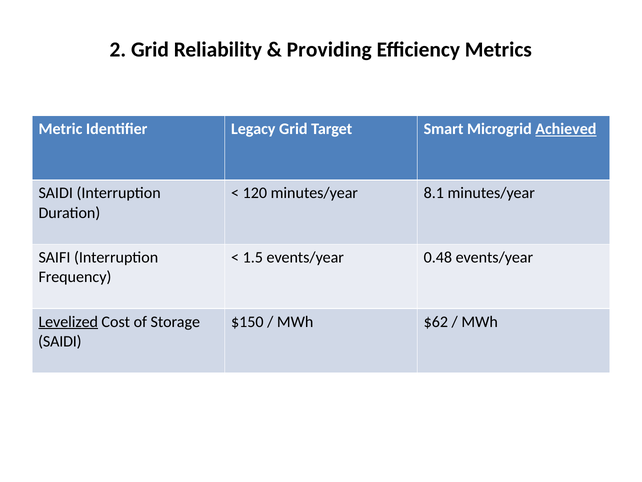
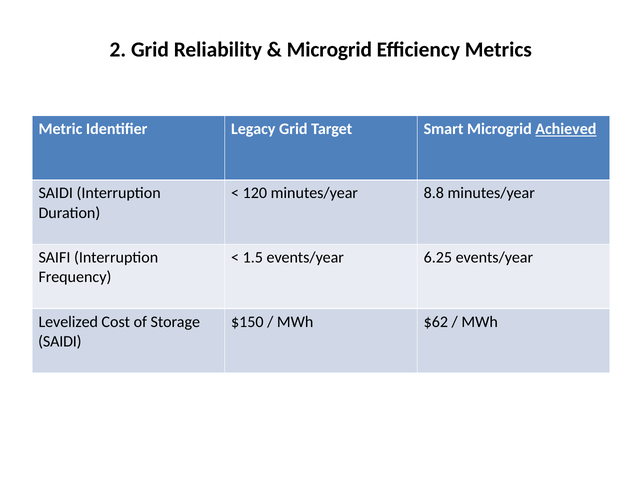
Providing: Providing -> Microgrid (329, 50)
8.1: 8.1 -> 8.8 (434, 193)
0.48: 0.48 -> 6.25 (438, 257)
Levelized underline: present -> none (68, 321)
